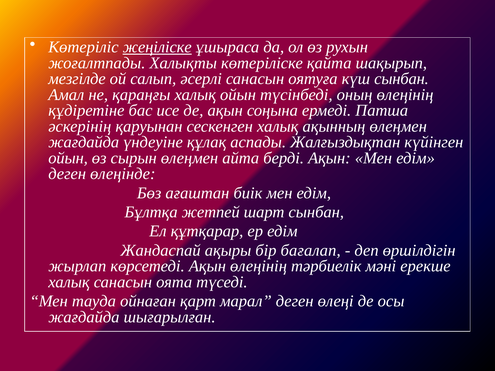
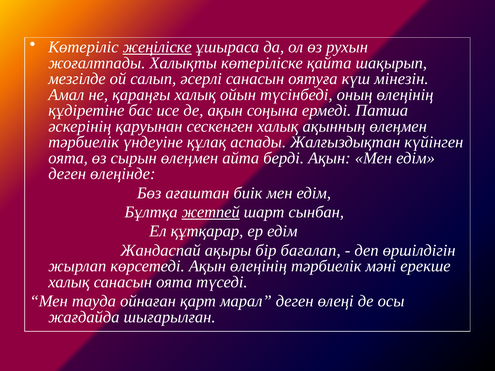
күш сынбан: сынбан -> мінезін (401, 79)
жағдайда: жағдайда -> тәрбиелік (84, 142)
ойын: ойын -> оята (68, 158)
жетпей underline: none -> present (211, 212)
